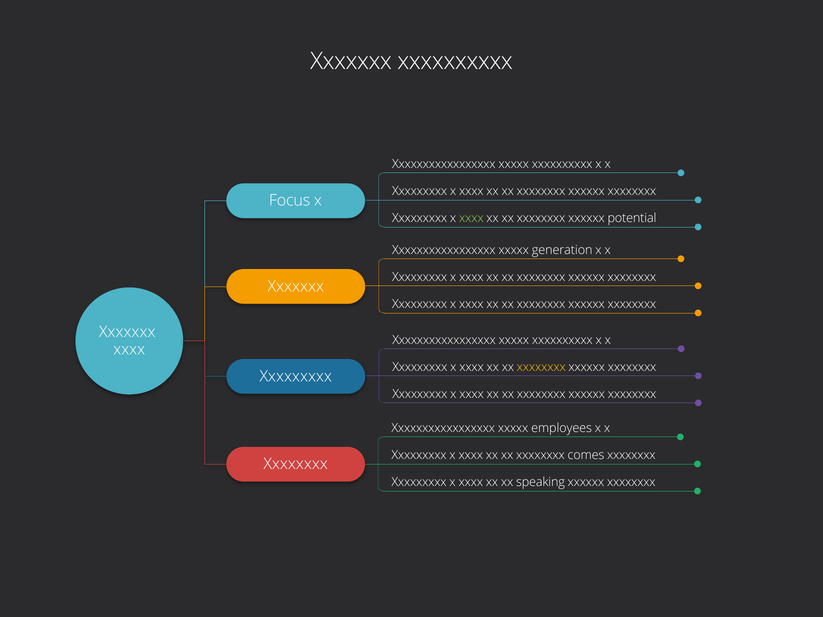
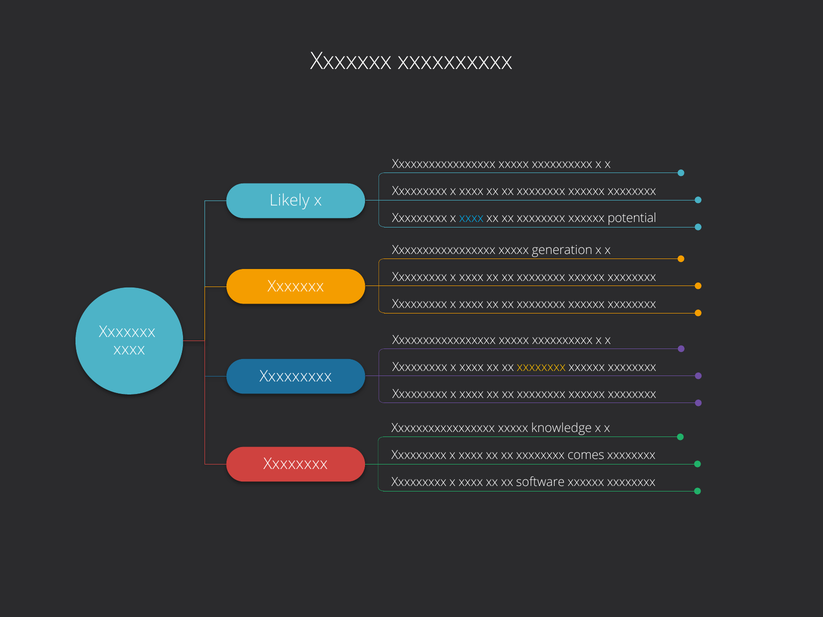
Focus: Focus -> Likely (289, 201)
xxxx colour: light green -> light blue (471, 218)
employees: employees -> knowledge (562, 428)
speaking: speaking -> software (540, 482)
